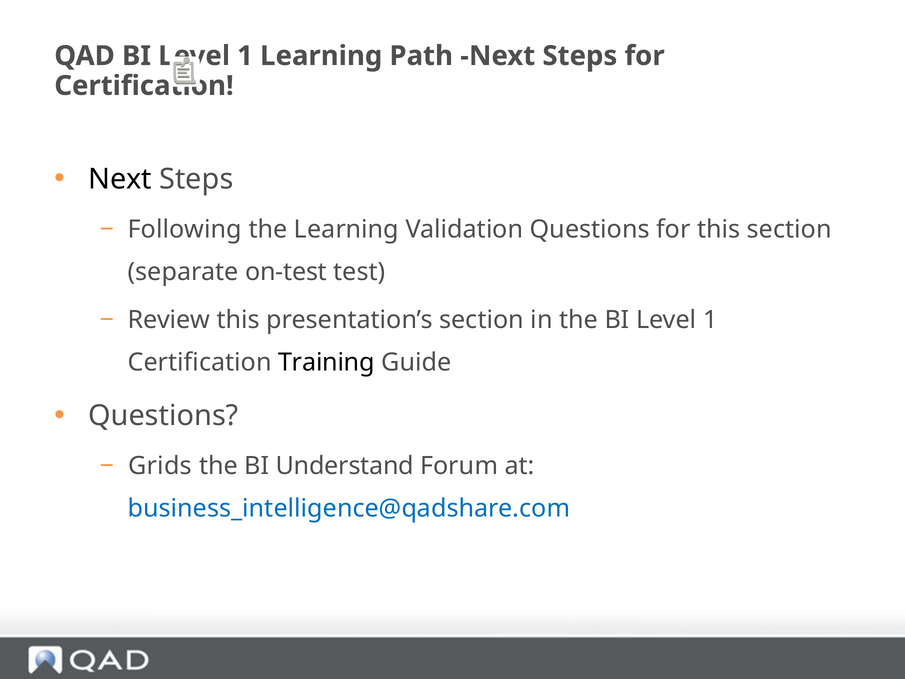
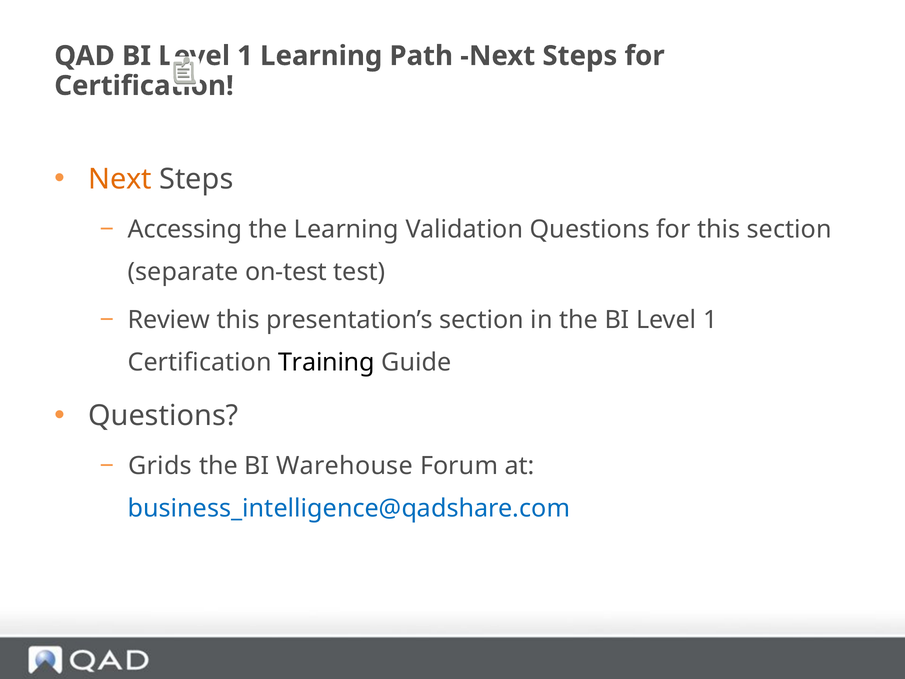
Next colour: black -> orange (120, 179)
Following: Following -> Accessing (185, 229)
Understand: Understand -> Warehouse (345, 466)
